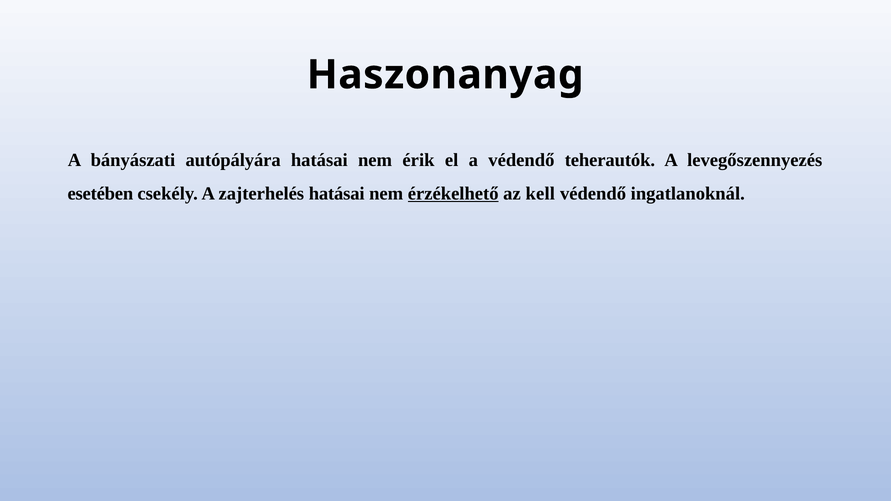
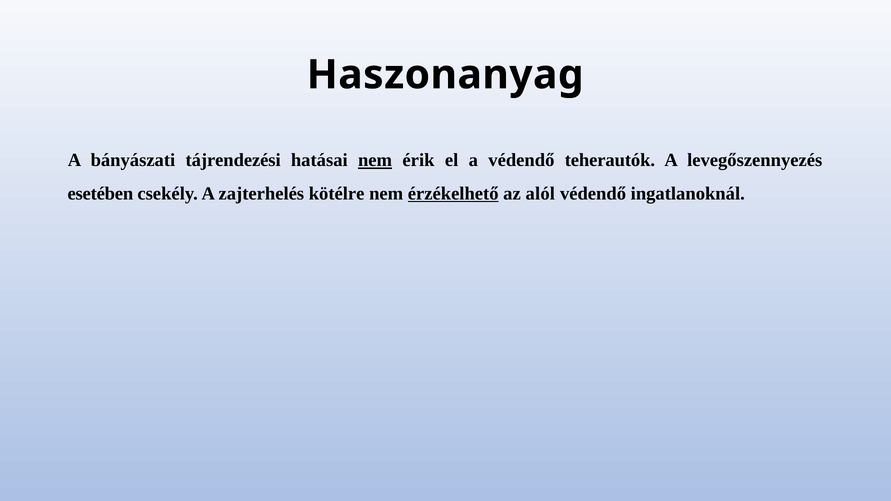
autópályára: autópályára -> tájrendezési (233, 160)
nem underline: none -> present (375, 160)
zajterhelés hatásai: hatásai -> kötélre (337, 194)
kell: kell -> alól (540, 194)
